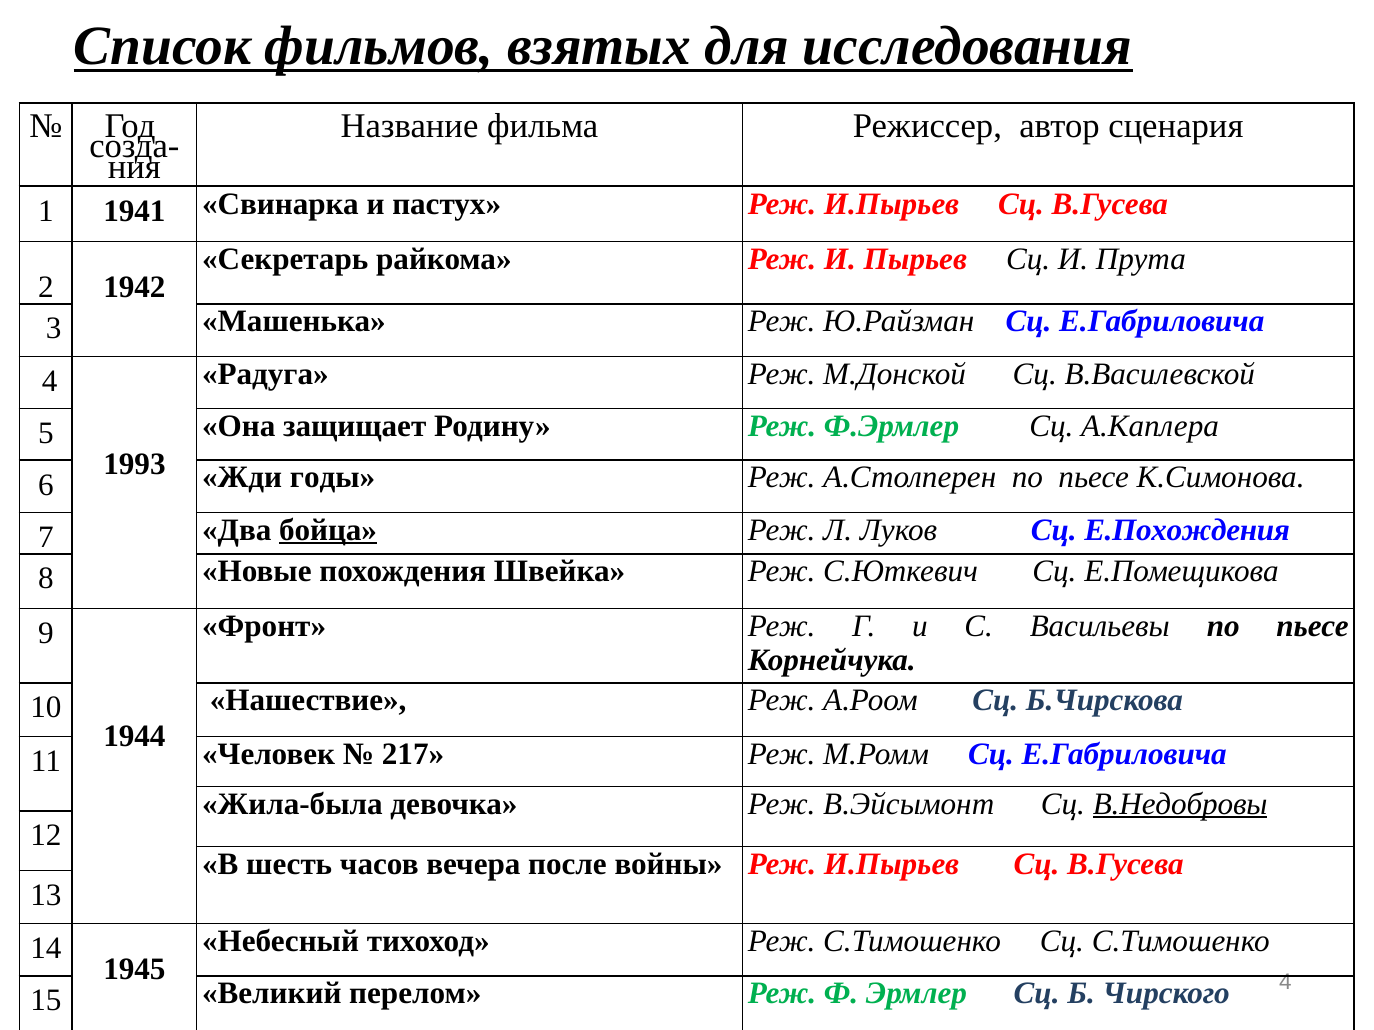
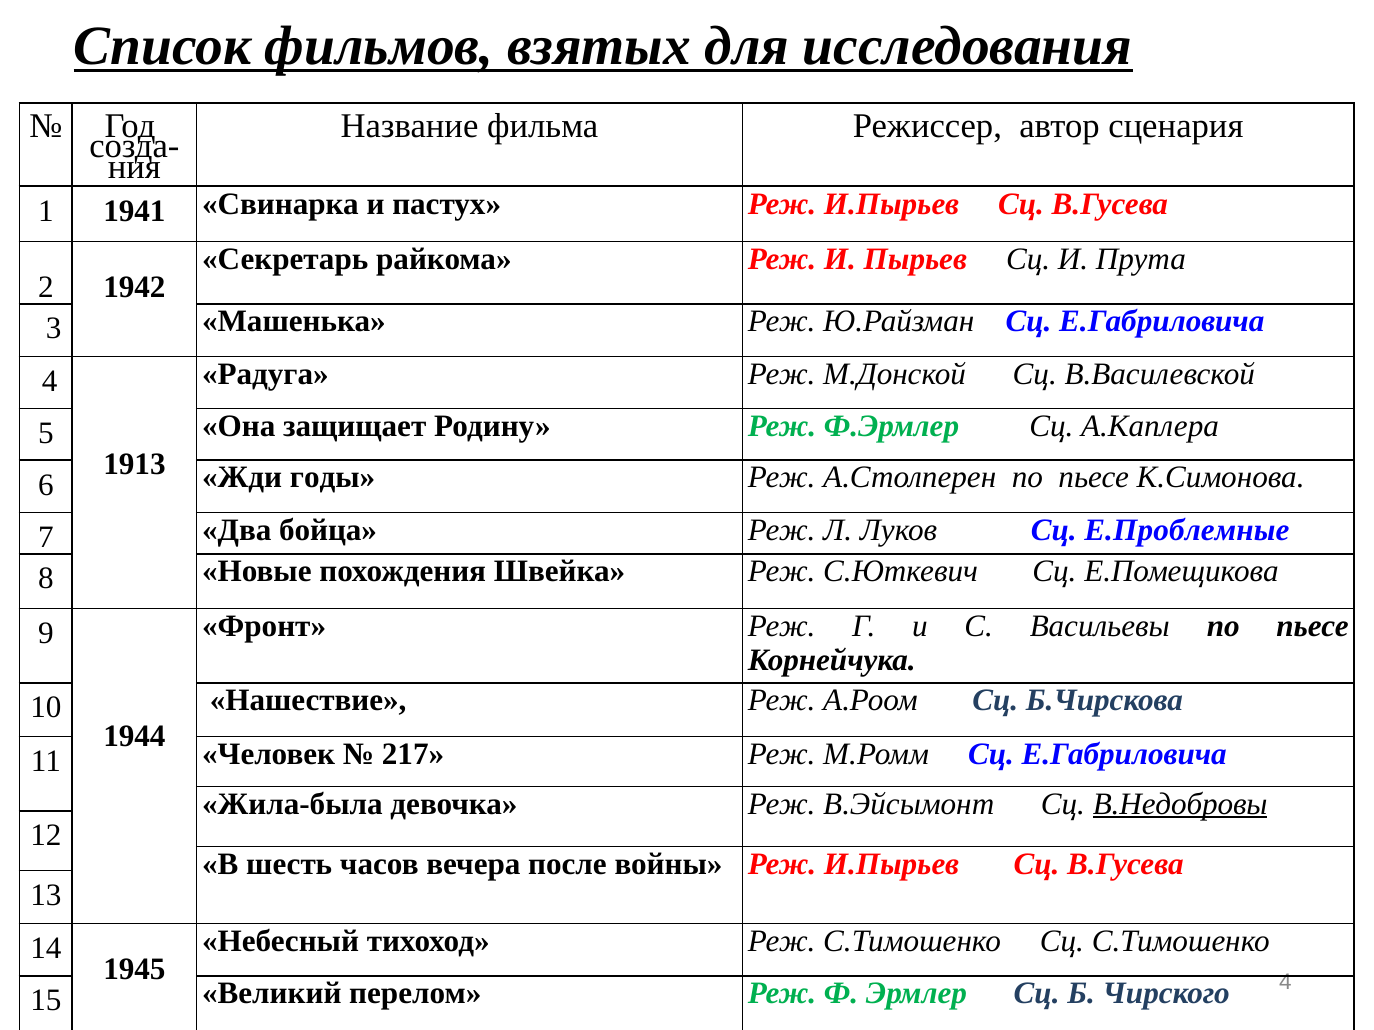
1993: 1993 -> 1913 (134, 464)
бойца underline: present -> none (328, 530)
Е.Похождения: Е.Похождения -> Е.Проблемные (1187, 530)
